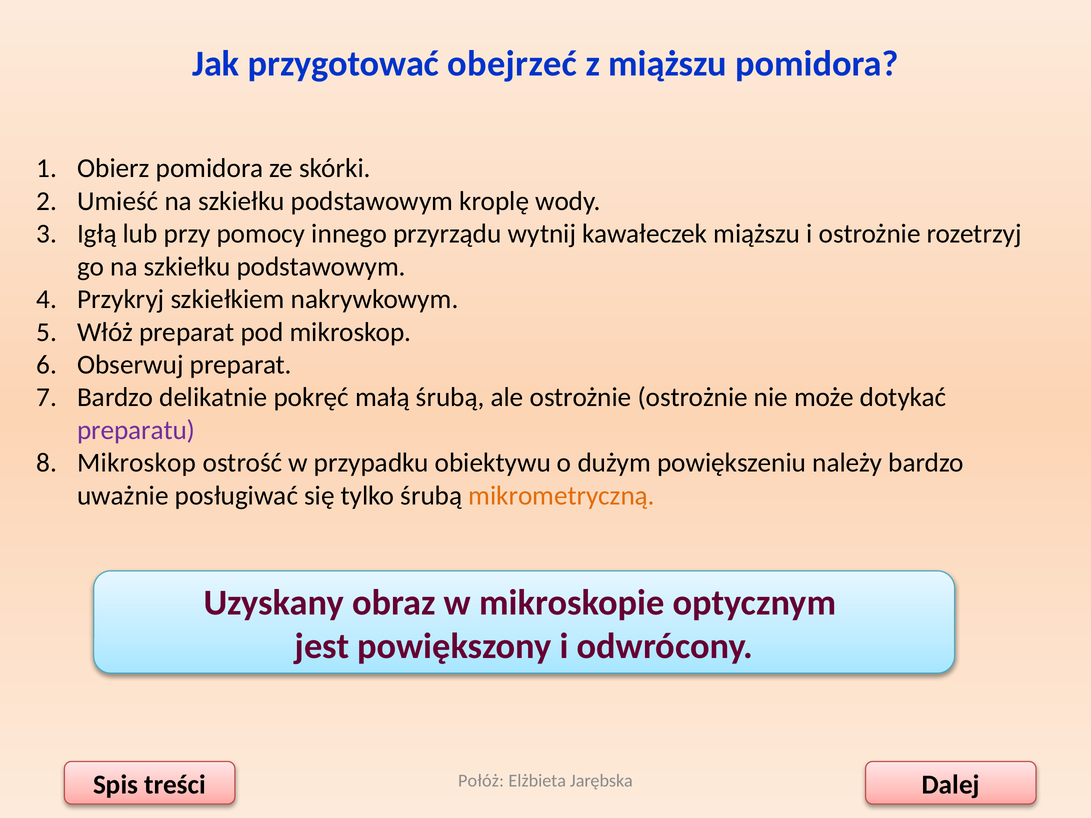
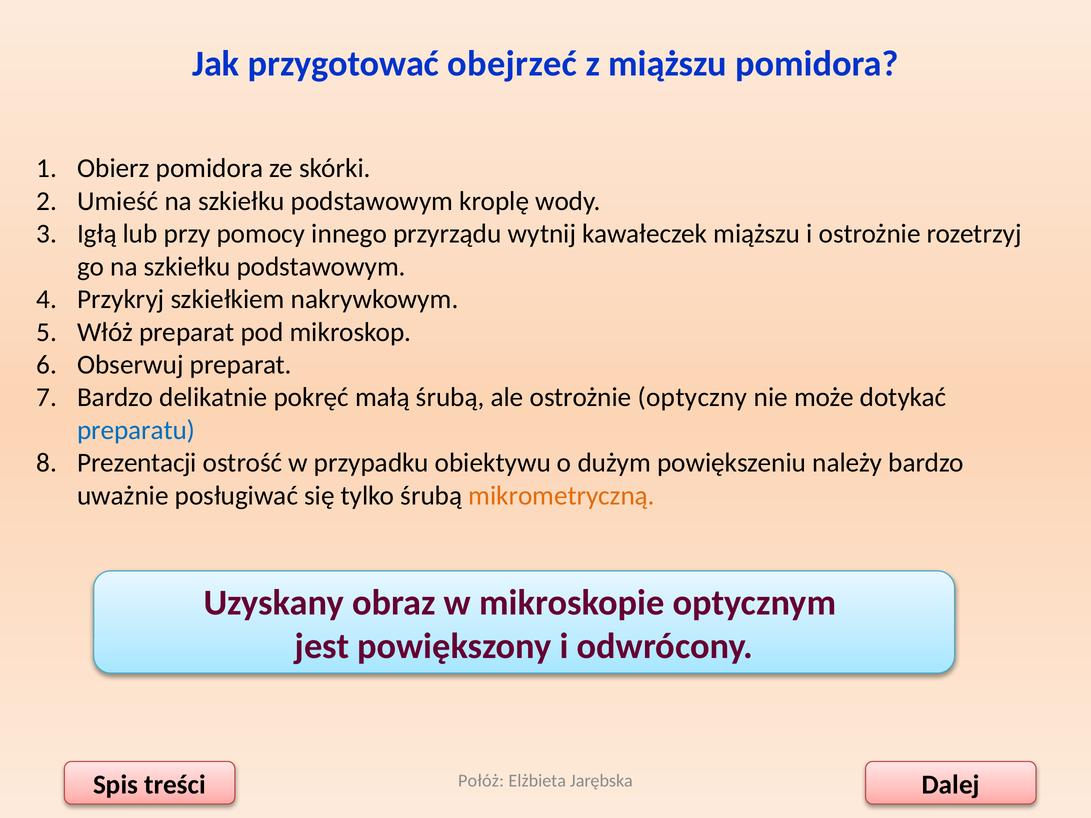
ostrożnie ostrożnie: ostrożnie -> optyczny (692, 398)
preparatu colour: purple -> blue (136, 430)
Mikroskop: Mikroskop -> Prezentacji (137, 463)
